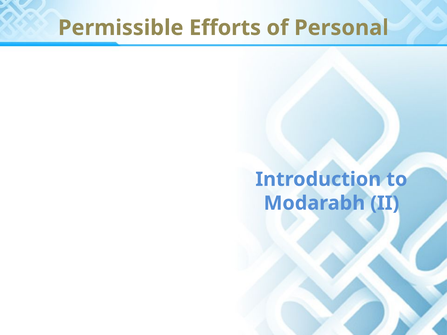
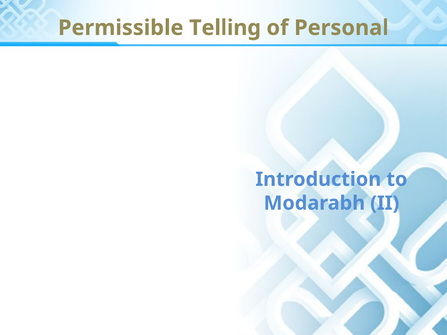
Efforts: Efforts -> Telling (225, 28)
